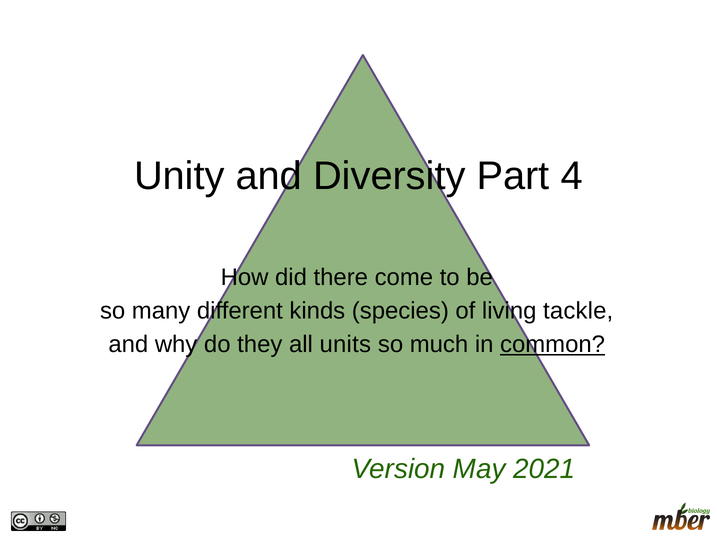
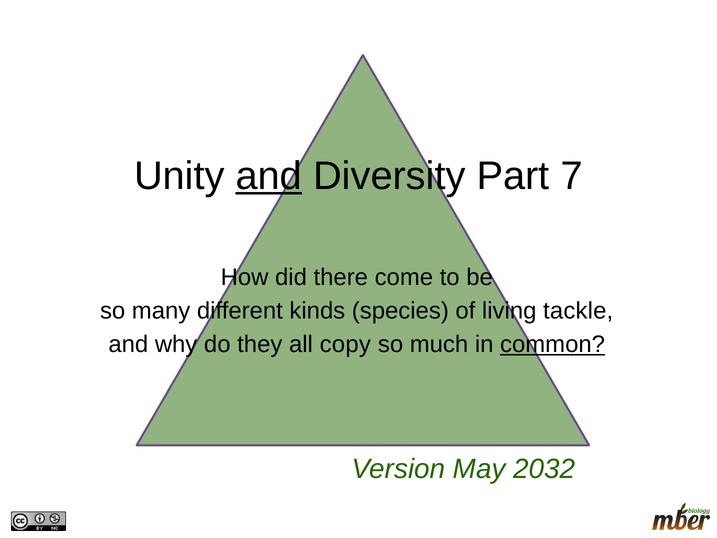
and underline: none -> present (269, 176)
4: 4 -> 7 (572, 176)
units: units -> copy (345, 344)
2021: 2021 -> 2032 (544, 469)
